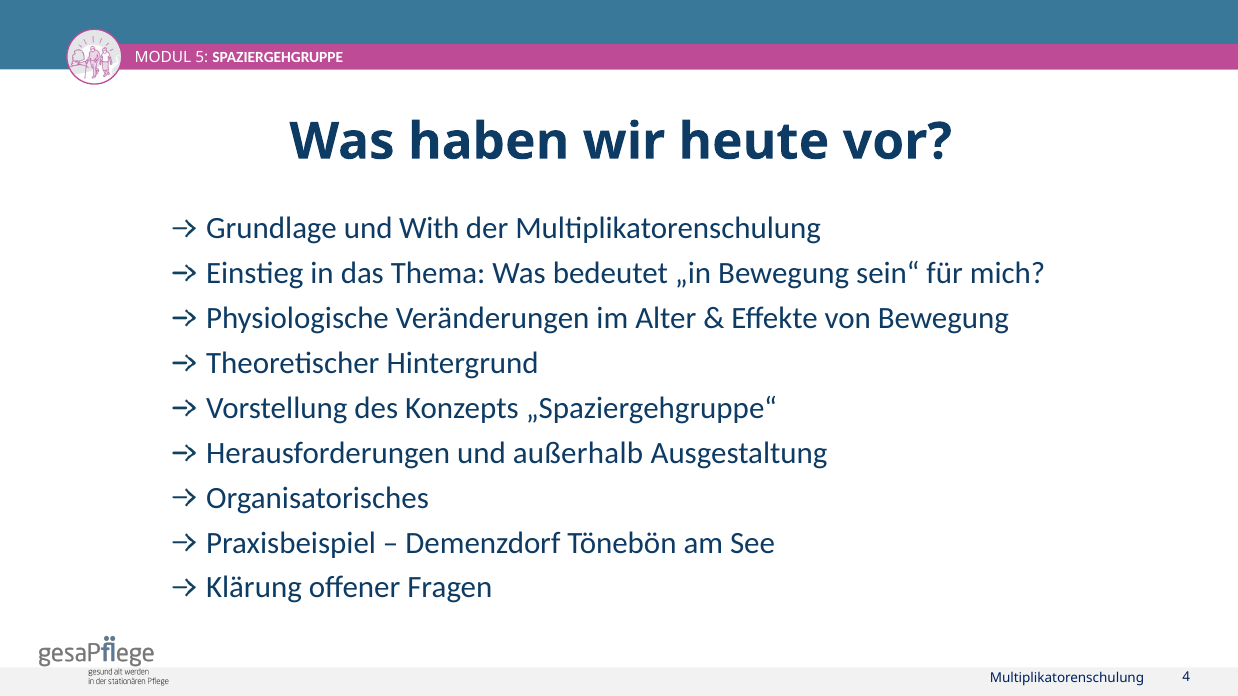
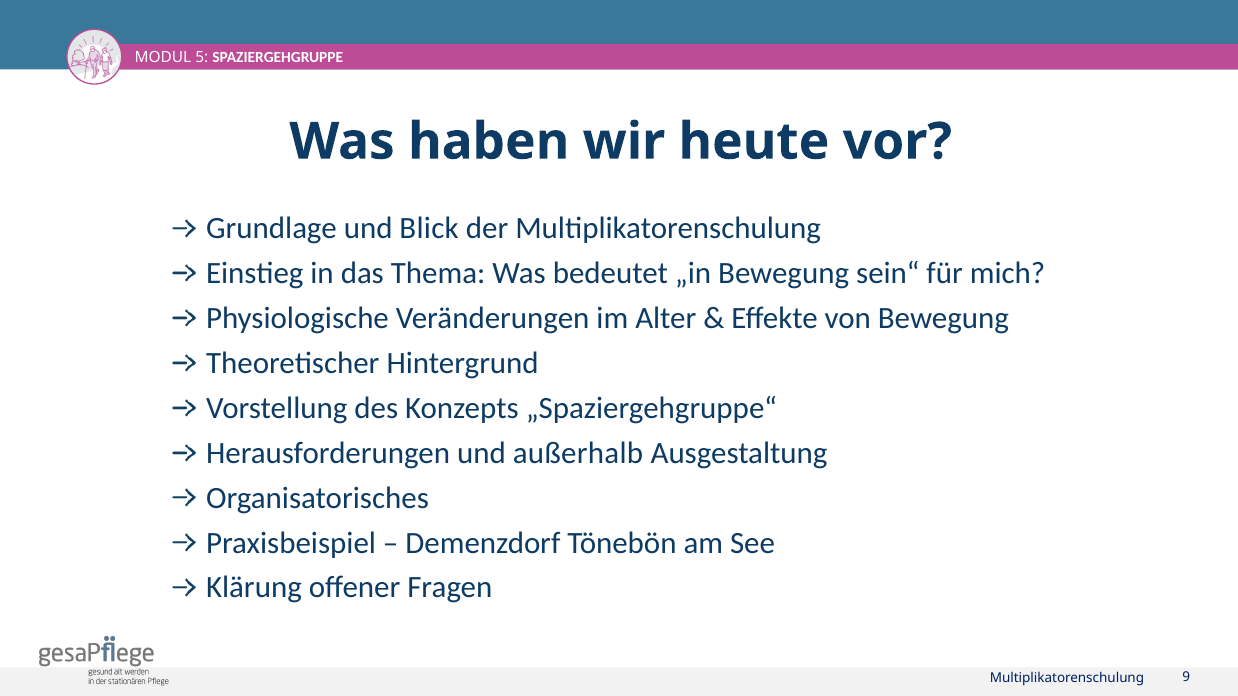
With: With -> Blick (429, 229)
4: 4 -> 9 (1186, 678)
